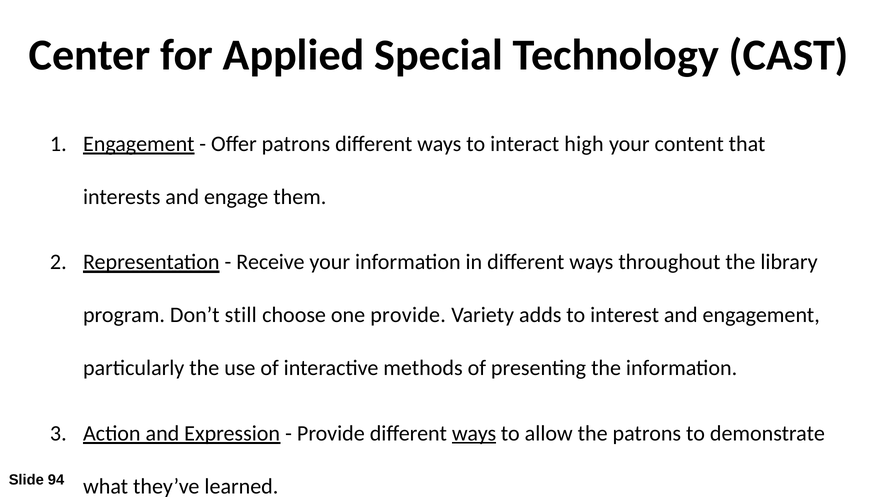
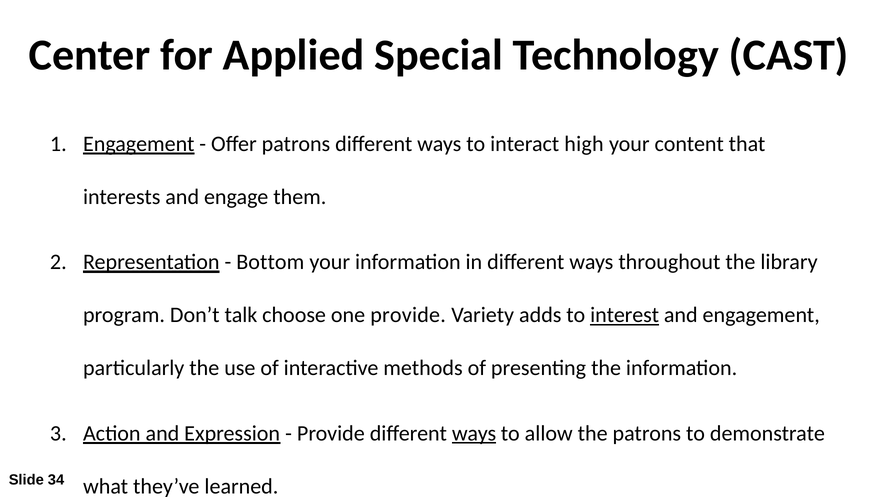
Receive: Receive -> Bottom (270, 262)
still: still -> talk (241, 315)
interest underline: none -> present (625, 315)
94: 94 -> 34 (56, 480)
